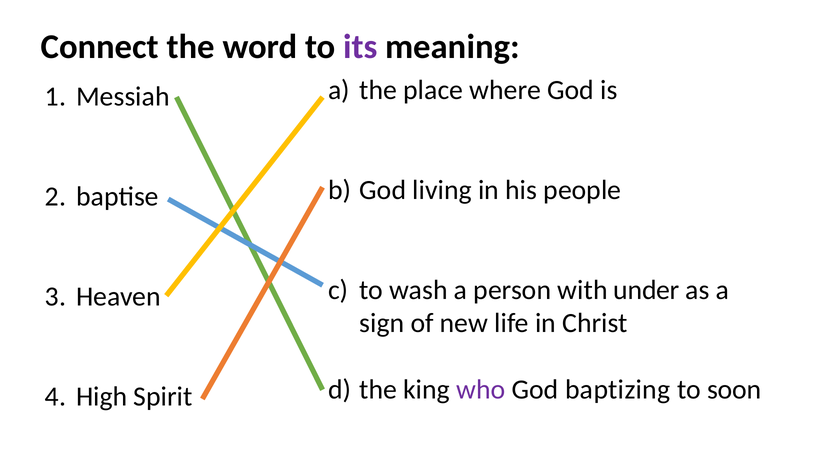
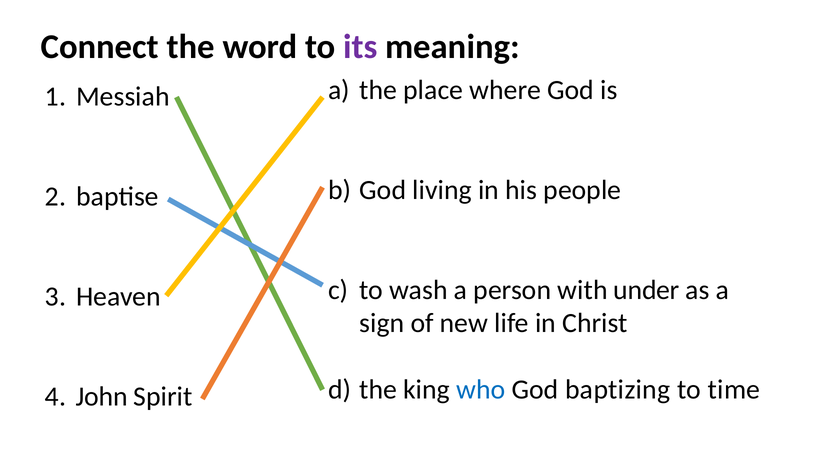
who colour: purple -> blue (481, 390)
soon: soon -> time (734, 390)
High: High -> John (102, 397)
